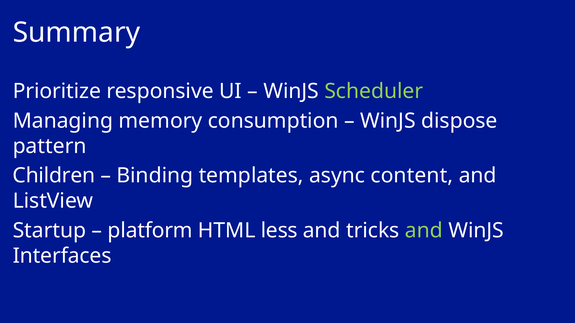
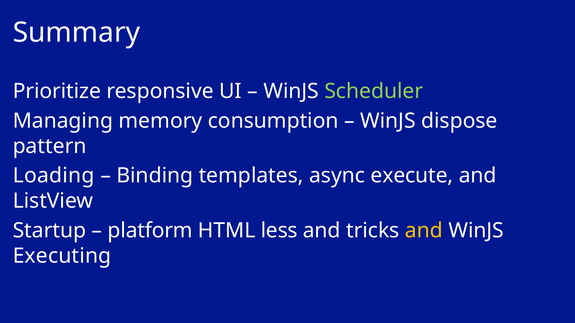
Children: Children -> Loading (54, 176)
content: content -> execute (412, 176)
and colour: light green -> yellow (424, 231)
Interfaces: Interfaces -> Executing (62, 256)
